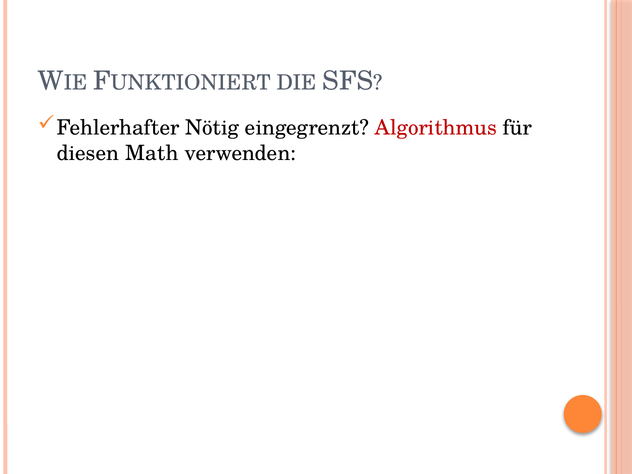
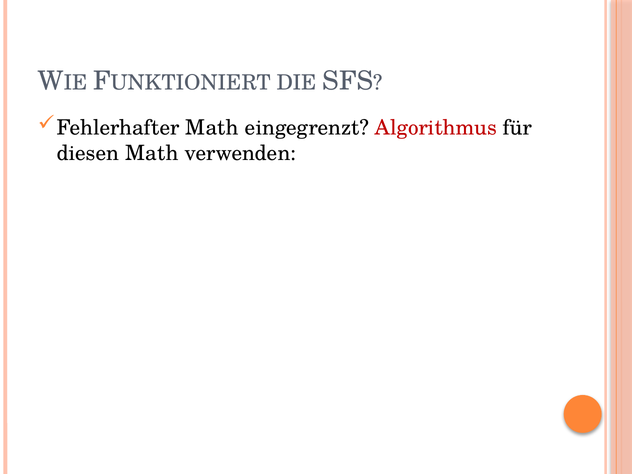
Fehlerhafter Nötig: Nötig -> Math (212, 128)
